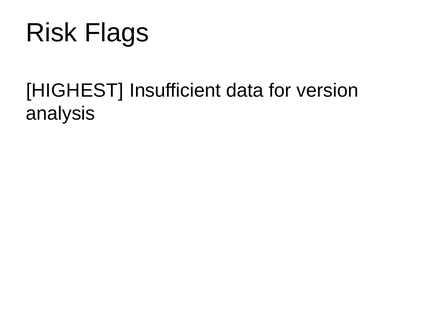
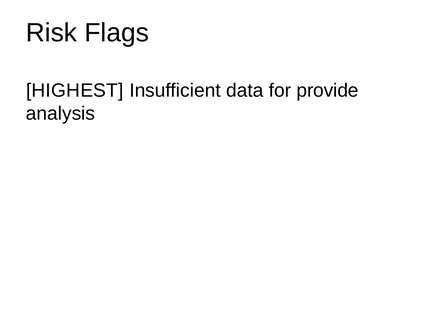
version: version -> provide (328, 91)
